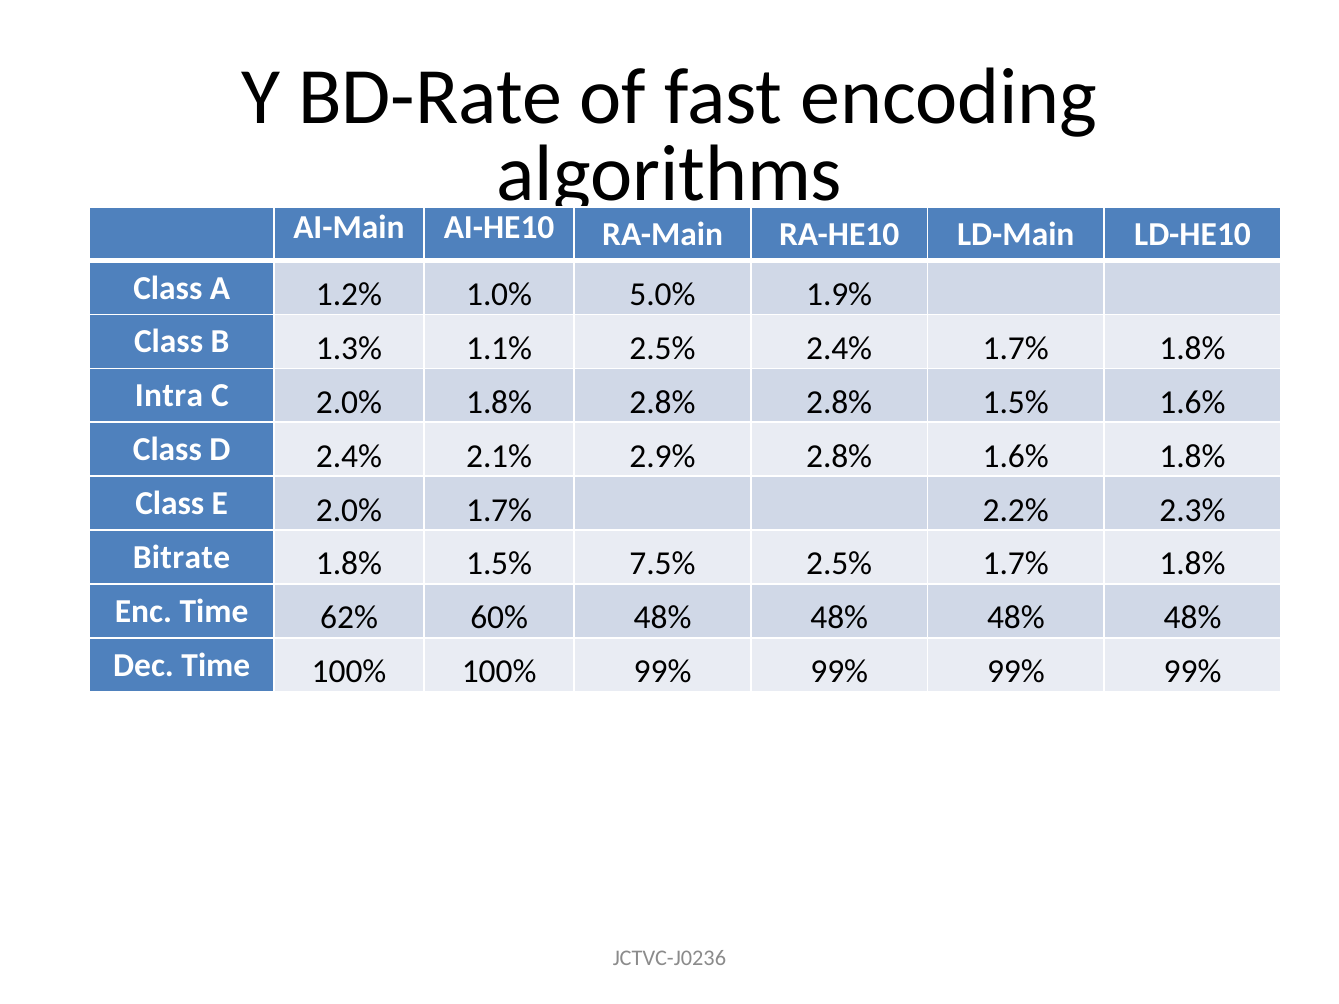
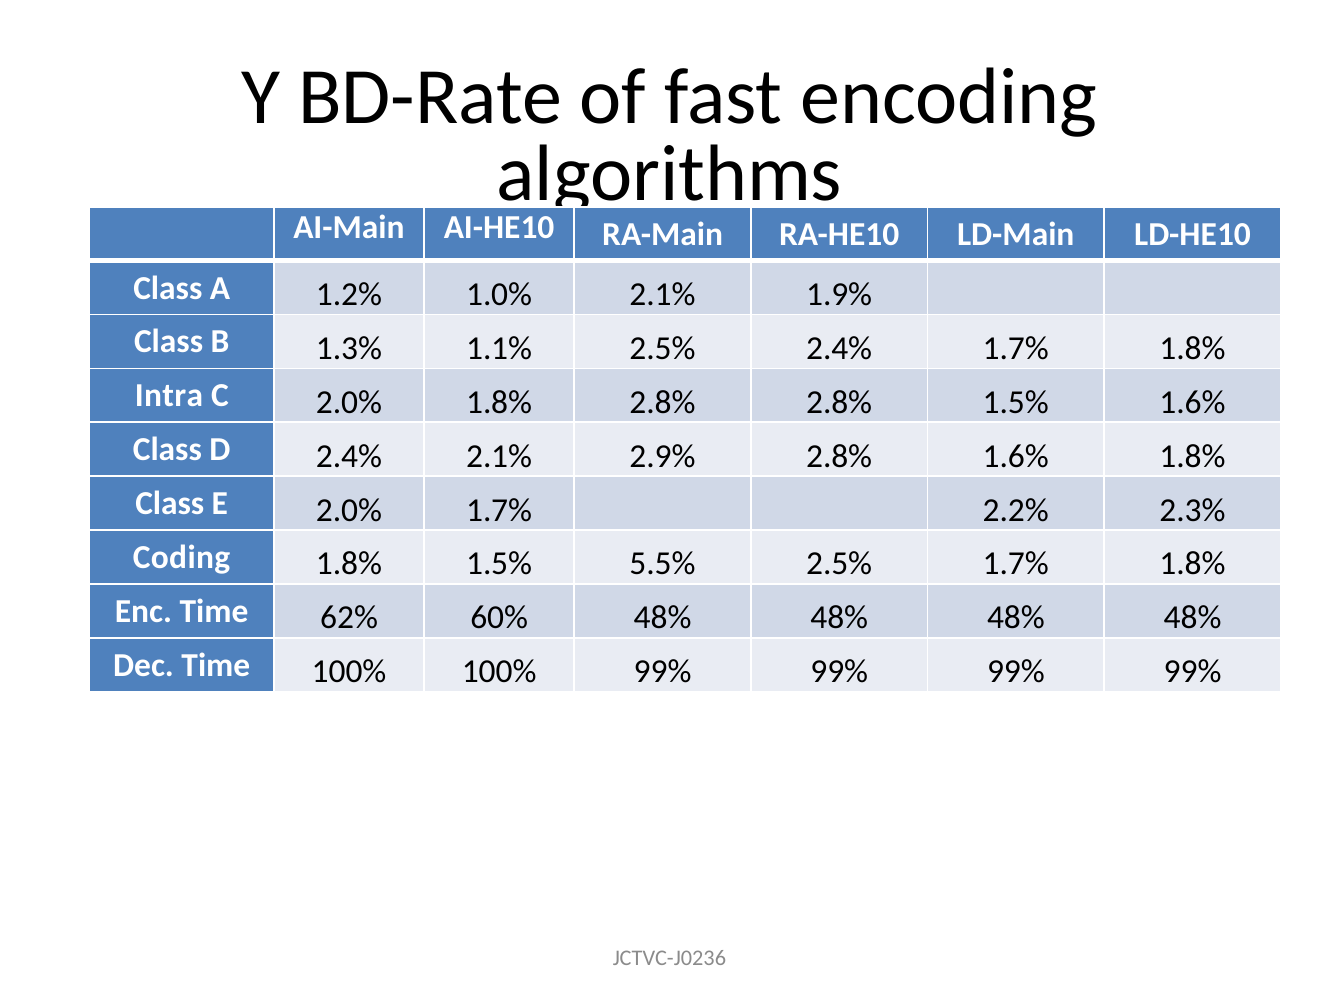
1.0% 5.0%: 5.0% -> 2.1% (662, 295)
Bitrate: Bitrate -> Coding (182, 557)
7.5%: 7.5% -> 5.5% (662, 564)
